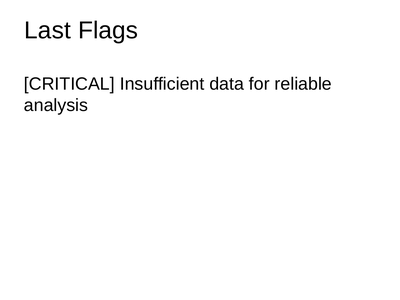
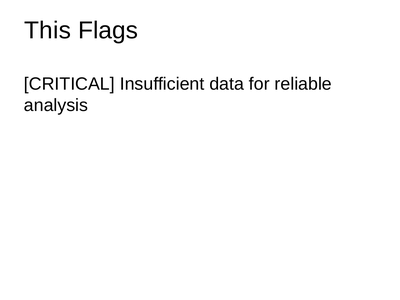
Last: Last -> This (48, 30)
